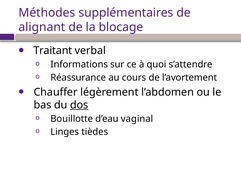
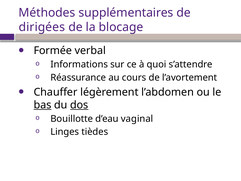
alignant: alignant -> dirigées (42, 27)
Traitant: Traitant -> Formée (53, 51)
bas underline: none -> present (42, 105)
